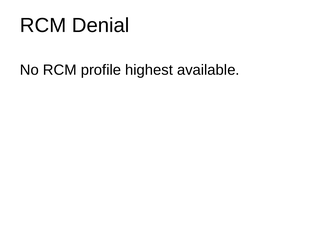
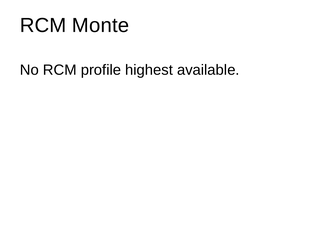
Denial: Denial -> Monte (101, 25)
